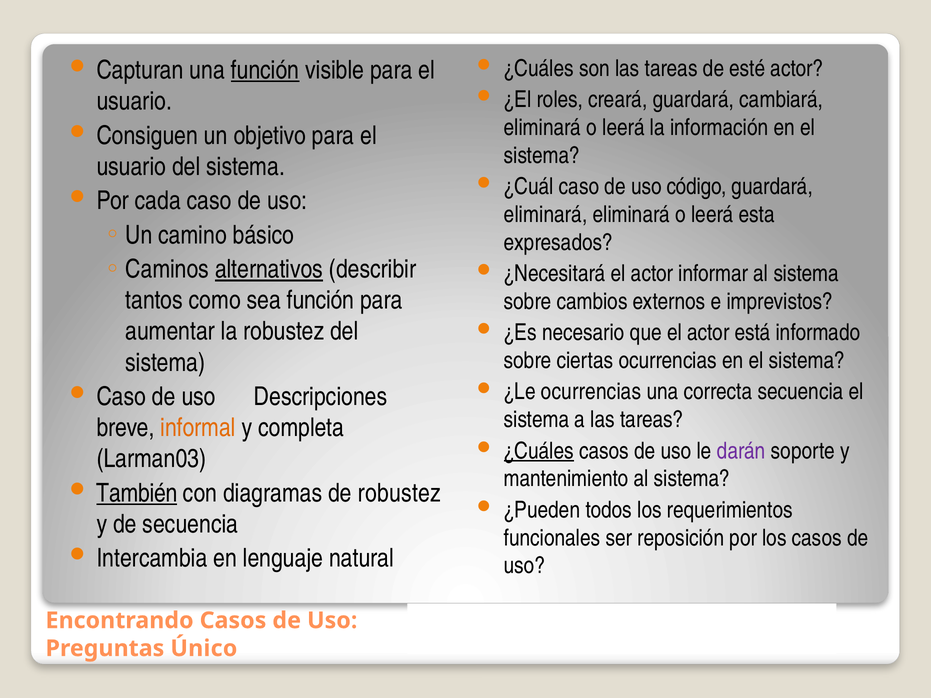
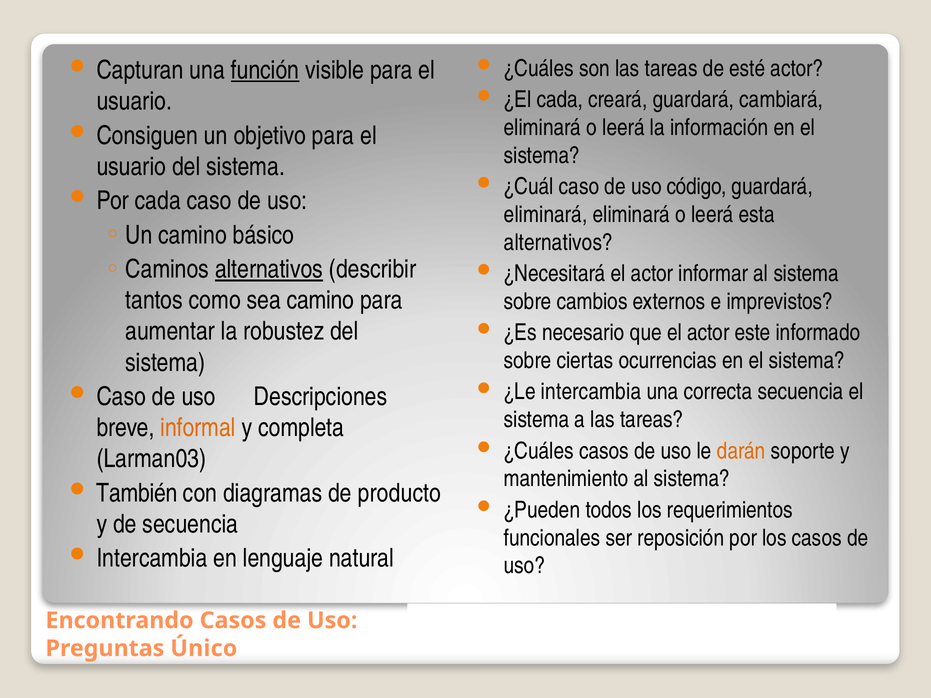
¿El roles: roles -> cada (560, 100)
expresados: expresados -> alternativos (558, 243)
sea función: función -> camino (321, 301)
está: está -> este (753, 333)
¿Le ocurrencias: ocurrencias -> intercambia (591, 392)
¿Cuáles underline: present -> none (539, 451)
darán colour: purple -> orange (741, 451)
También underline: present -> none (137, 493)
de robustez: robustez -> producto (399, 493)
